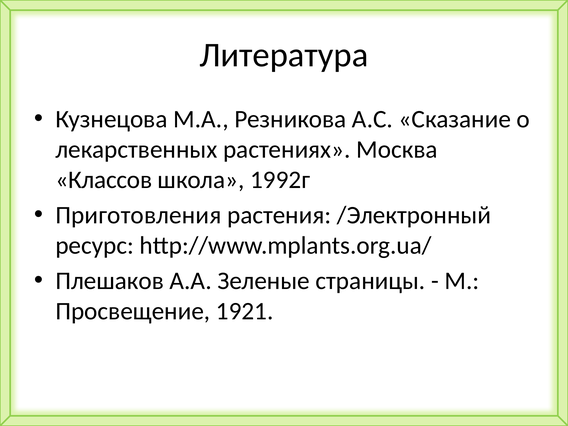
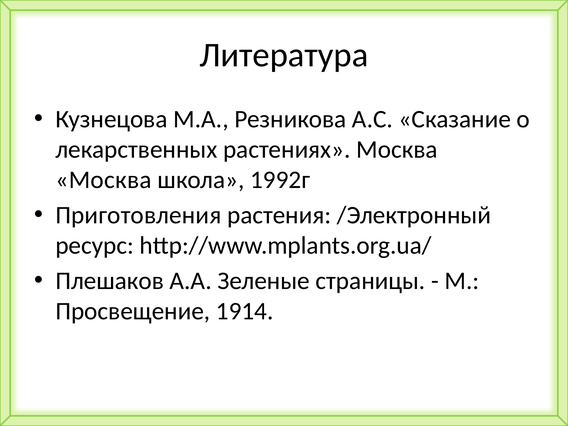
Классов: Классов -> Москва (104, 180)
1921: 1921 -> 1914 (245, 311)
